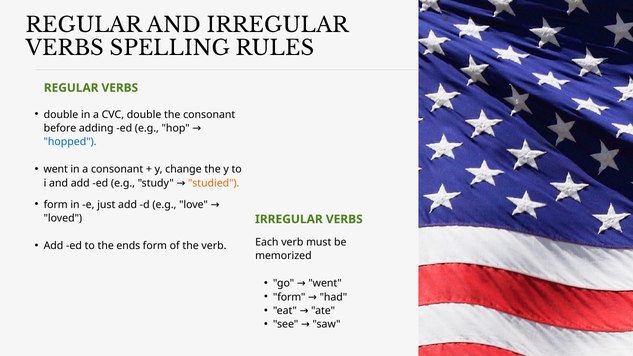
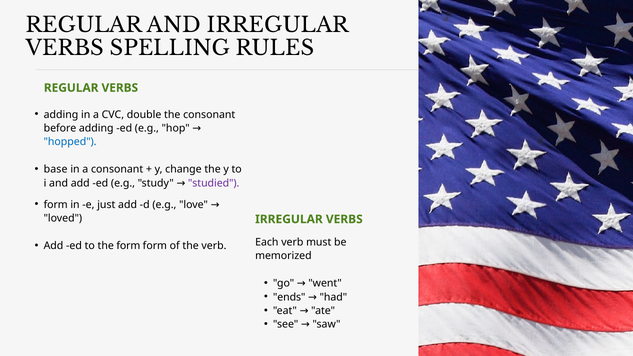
double: double -> adding (61, 115)
went: went -> base (56, 169)
studied colour: orange -> purple (214, 183)
the ends: ends -> form (128, 246)
form: form -> ends (289, 297)
